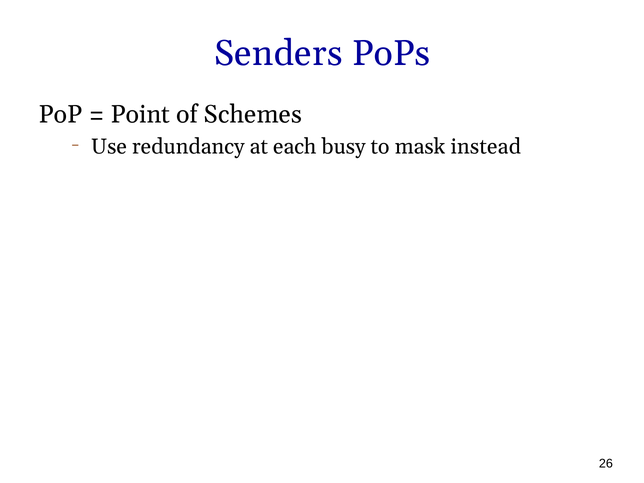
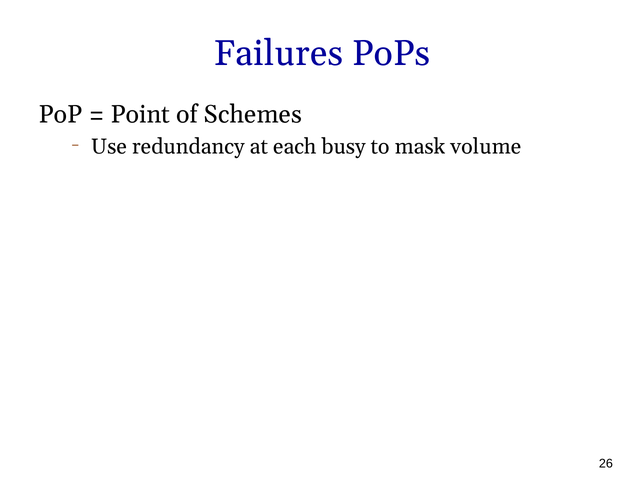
Senders: Senders -> Failures (278, 54)
instead: instead -> volume (486, 146)
